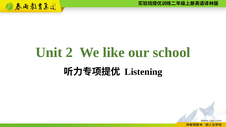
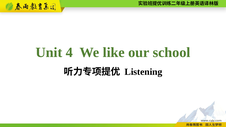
2: 2 -> 4 (69, 53)
